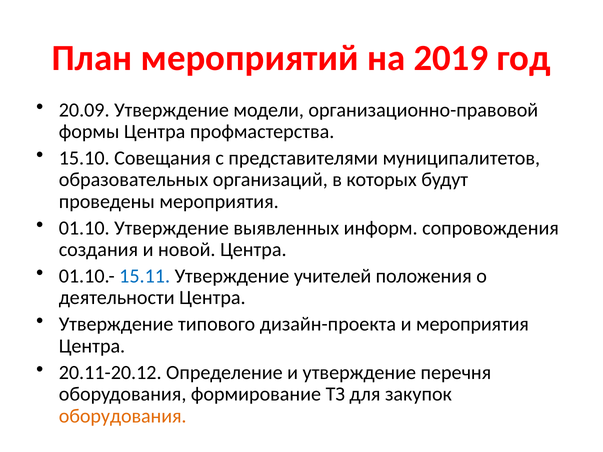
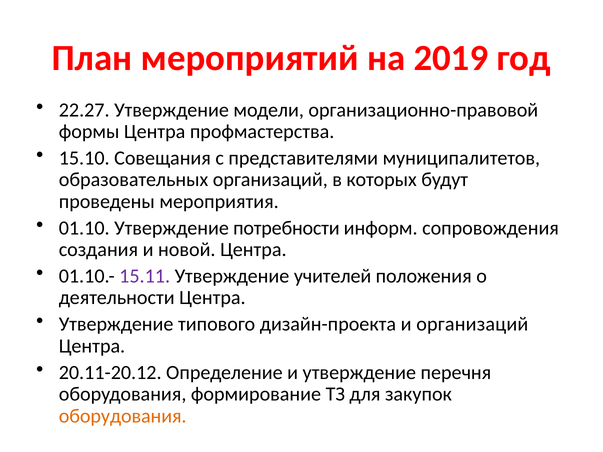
20.09: 20.09 -> 22.27 (84, 110)
выявленных: выявленных -> потребности (286, 228)
15.11 colour: blue -> purple (145, 276)
и мероприятия: мероприятия -> организаций (472, 325)
